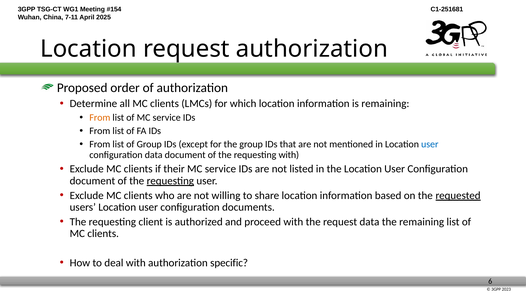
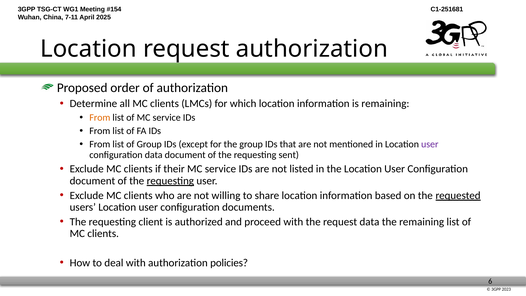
user colour: blue -> purple (430, 144)
requesting with: with -> sent (289, 155)
specific: specific -> policies (229, 263)
